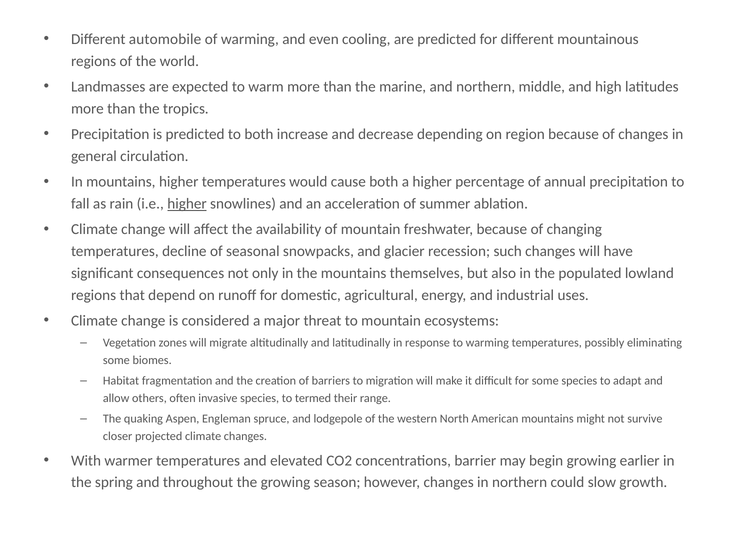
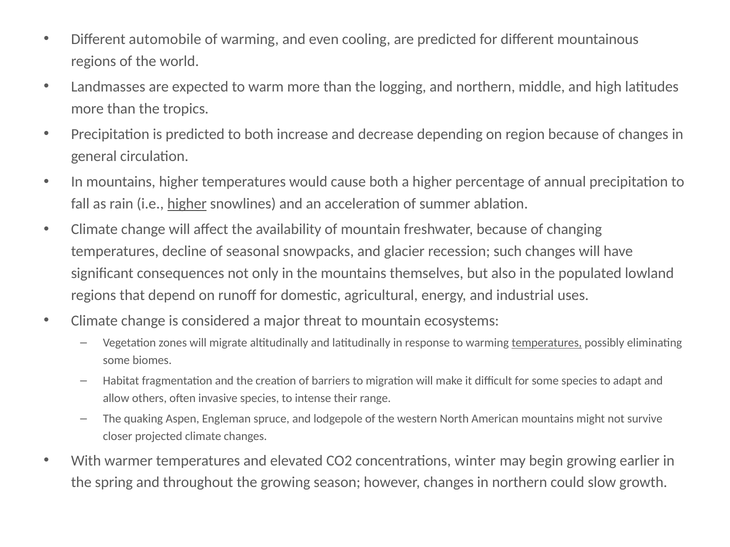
marine: marine -> logging (403, 87)
temperatures underline: none -> present (547, 343)
termed: termed -> intense (313, 399)
barrier: barrier -> winter (475, 461)
